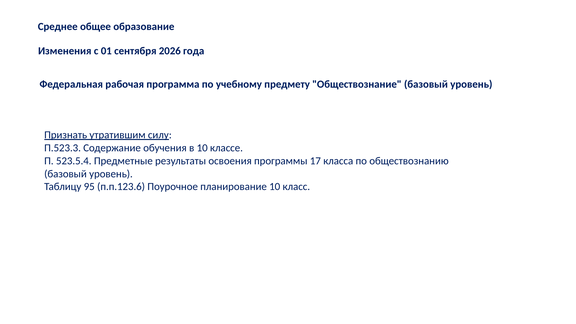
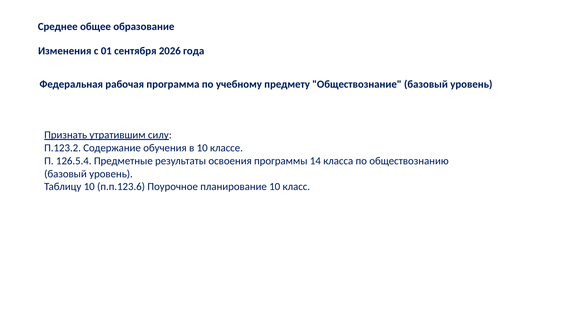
П.523.3: П.523.3 -> П.123.2 (63, 148)
523.5.4: 523.5.4 -> 126.5.4 (74, 161)
17: 17 -> 14 (315, 161)
Таблицу 95: 95 -> 10 (89, 187)
